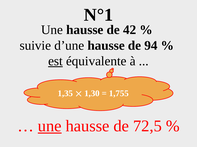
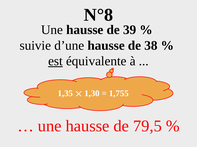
N°1: N°1 -> N°8 (98, 15)
42: 42 -> 39 (130, 30)
94: 94 -> 38 (151, 46)
une underline: present -> none (50, 127)
72,5: 72,5 -> 79,5 (147, 127)
